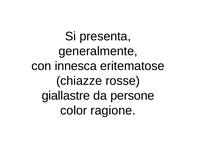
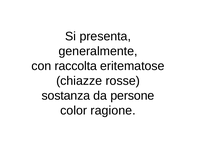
innesca: innesca -> raccolta (76, 66)
giallastre: giallastre -> sostanza (66, 95)
